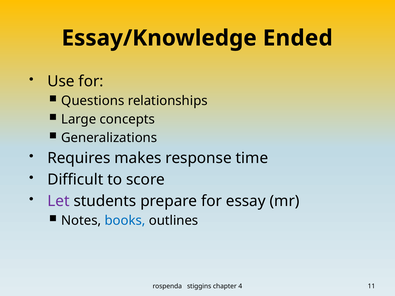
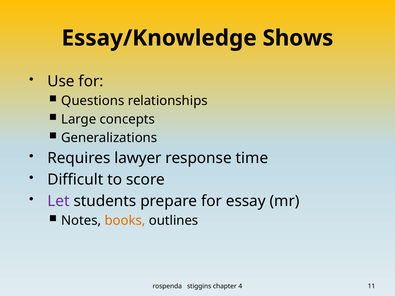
Ended: Ended -> Shows (298, 38)
makes: makes -> lawyer (138, 158)
books colour: blue -> orange (125, 221)
